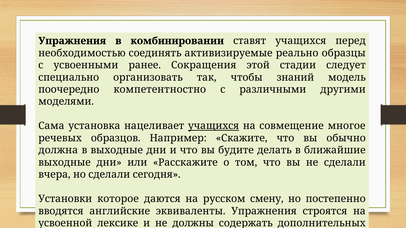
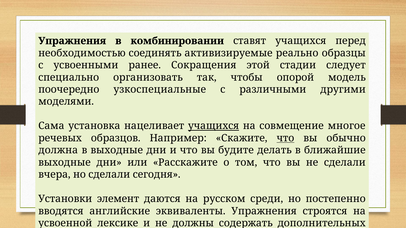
знаний: знаний -> опорой (295, 77)
компетентностно: компетентностно -> узкоспециальные (160, 90)
что underline: none -> present (285, 138)
которое: которое -> элемент (118, 199)
смену: смену -> среди (267, 199)
